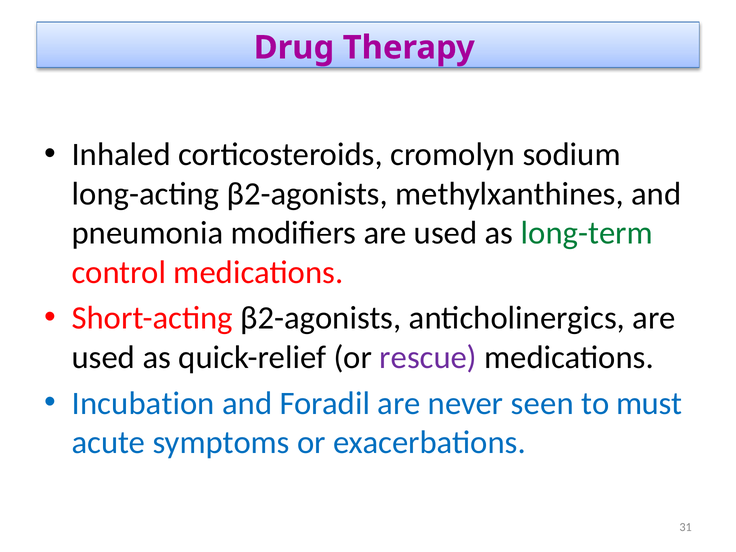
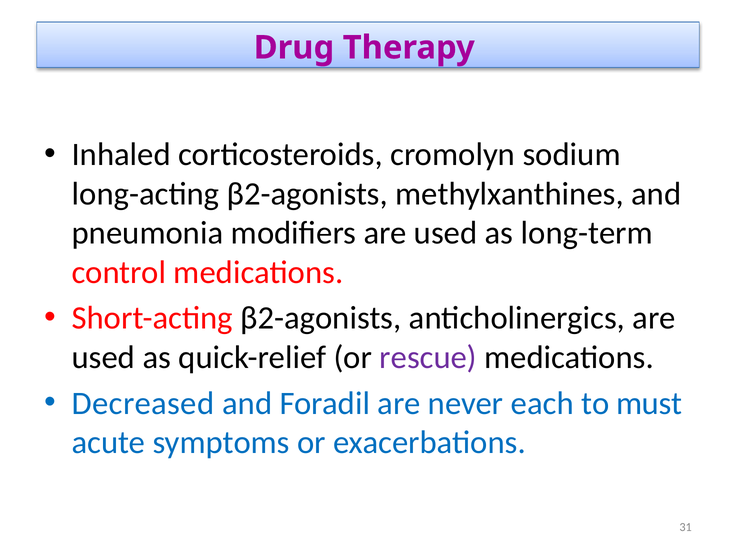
long-term colour: green -> black (587, 233)
Incubation: Incubation -> Decreased (143, 403)
seen: seen -> each (542, 403)
